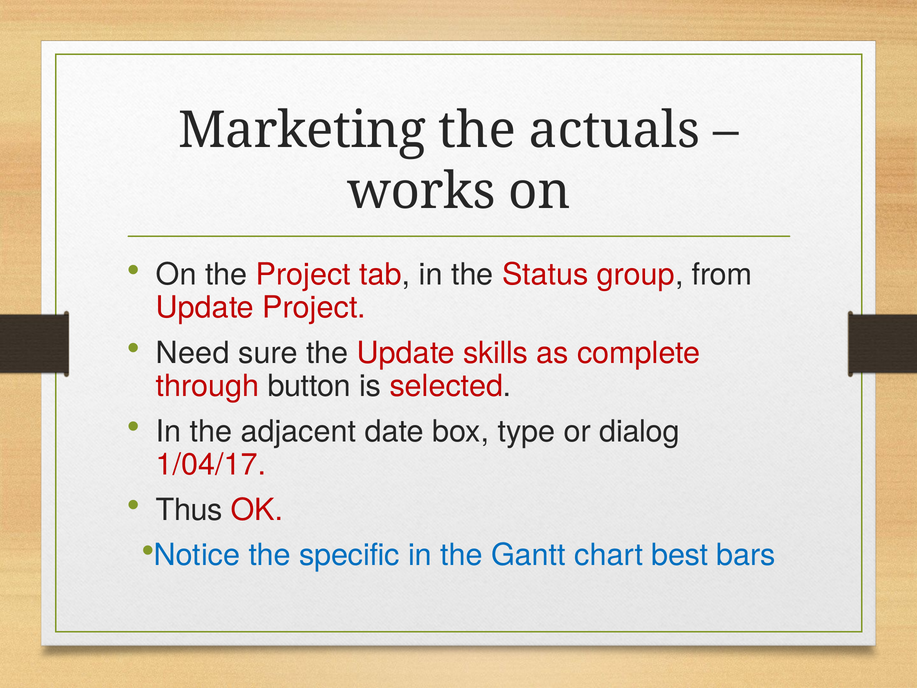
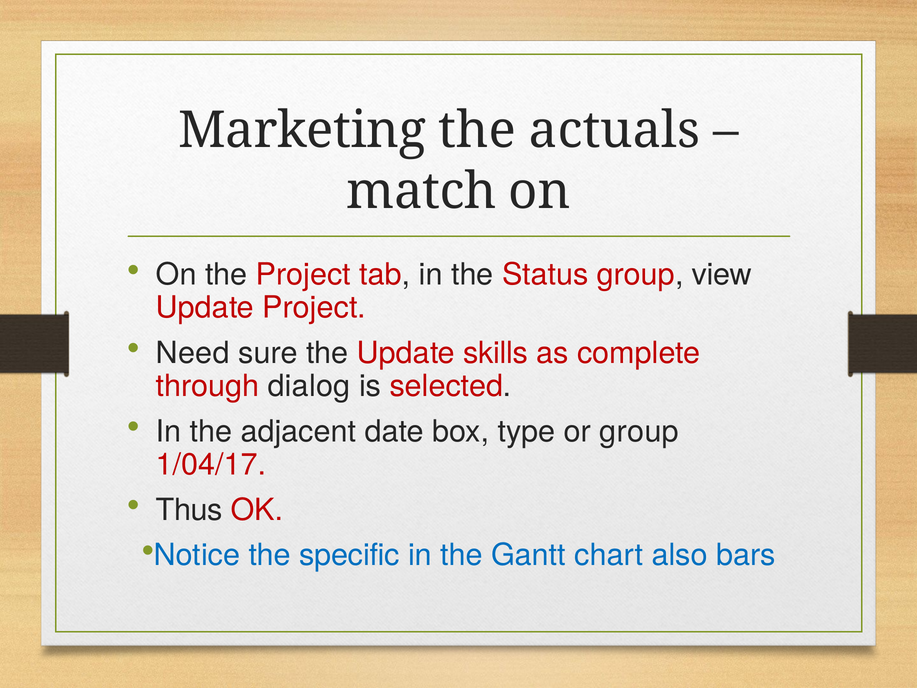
works: works -> match (421, 191)
from: from -> view (722, 275)
button: button -> dialog (309, 386)
or dialog: dialog -> group (639, 431)
best: best -> also (680, 555)
